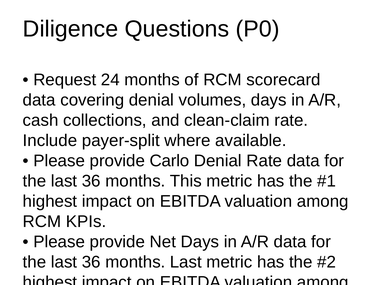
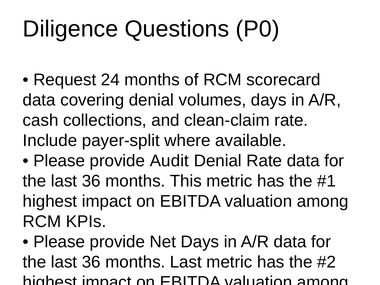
Carlo: Carlo -> Audit (169, 161)
